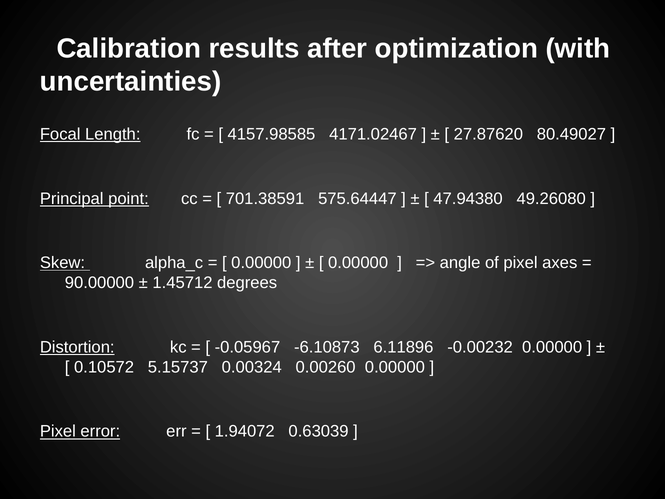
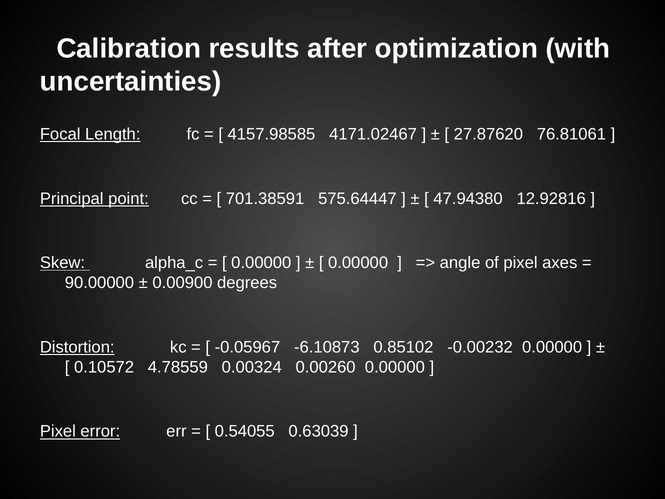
80.49027: 80.49027 -> 76.81061 (571, 134)
49.26080: 49.26080 -> 12.92816 (551, 198)
1.45712: 1.45712 -> 0.00900 (182, 283)
6.11896: 6.11896 -> 0.85102 (403, 347)
5.15737: 5.15737 -> 4.78559 (178, 367)
1.94072: 1.94072 -> 0.54055 (245, 431)
